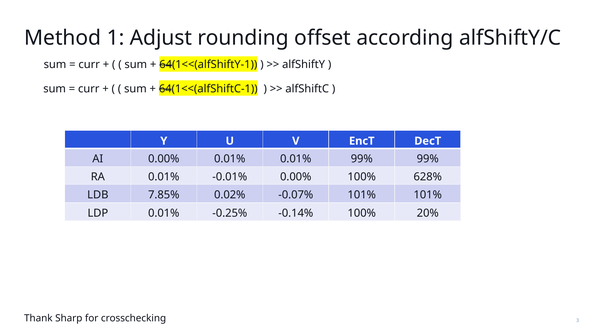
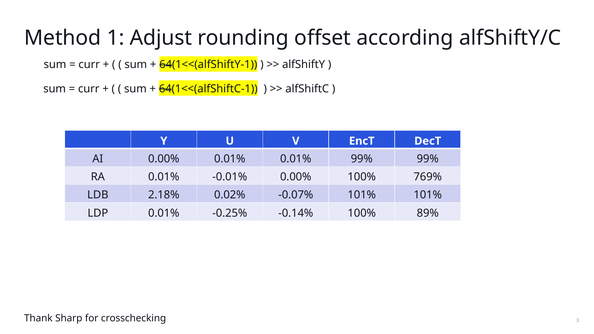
628%: 628% -> 769% (428, 177)
7.85%: 7.85% -> 2.18% (164, 195)
20%: 20% -> 89% (428, 213)
